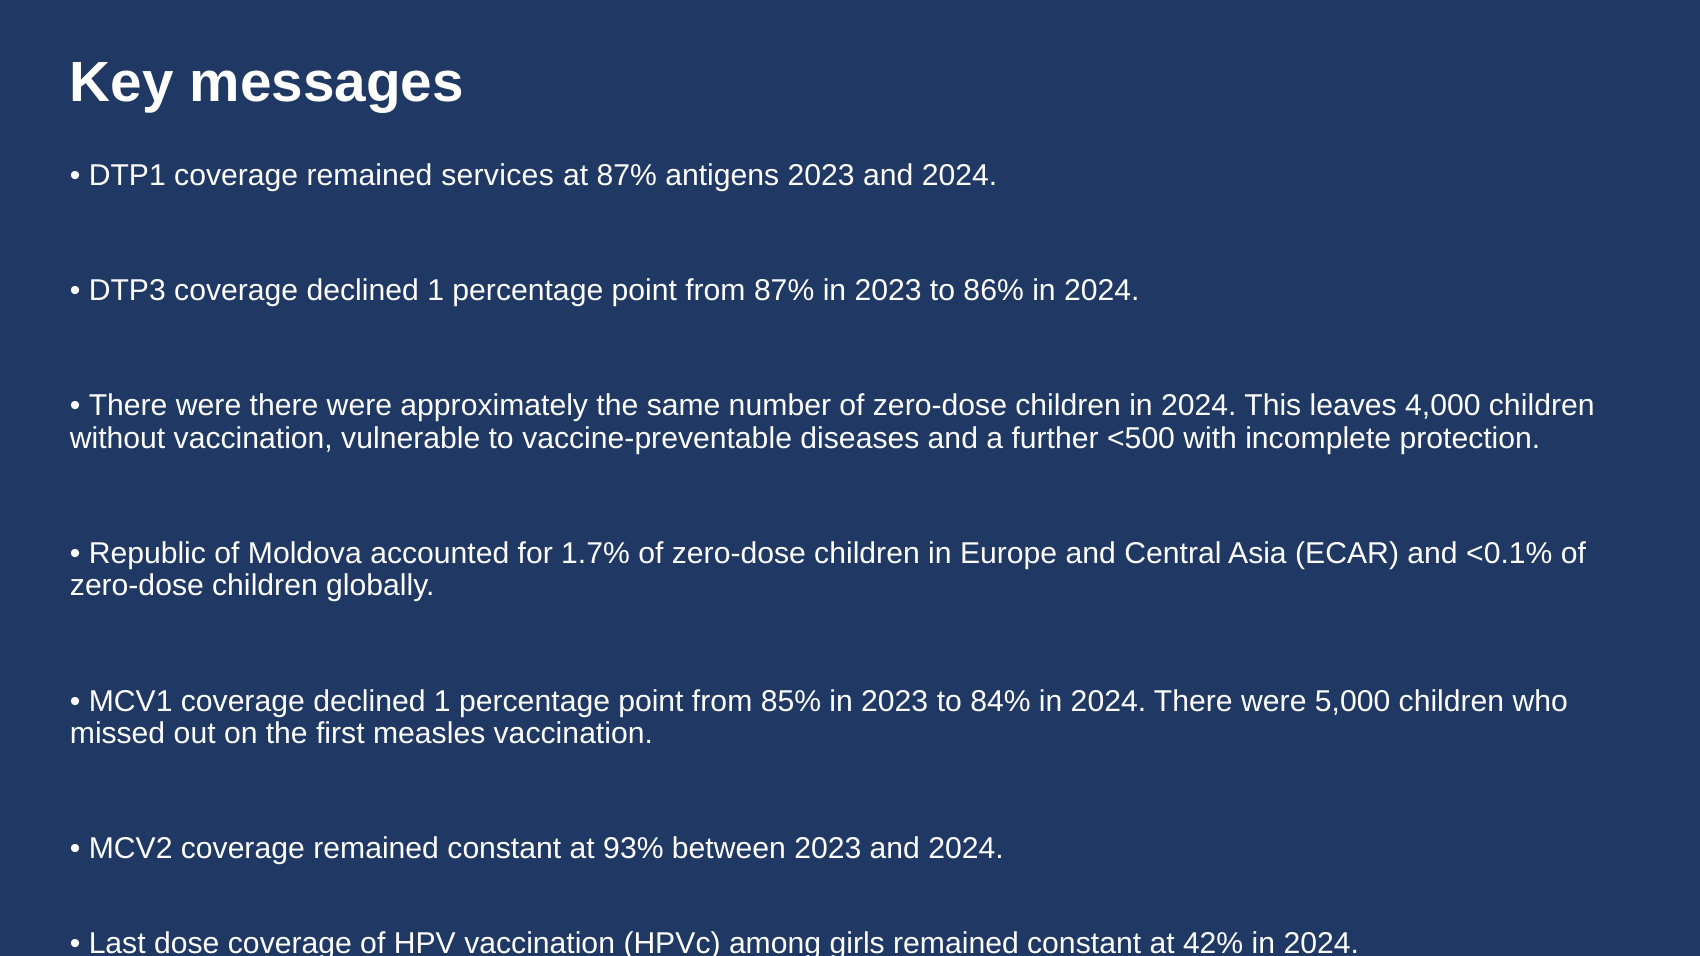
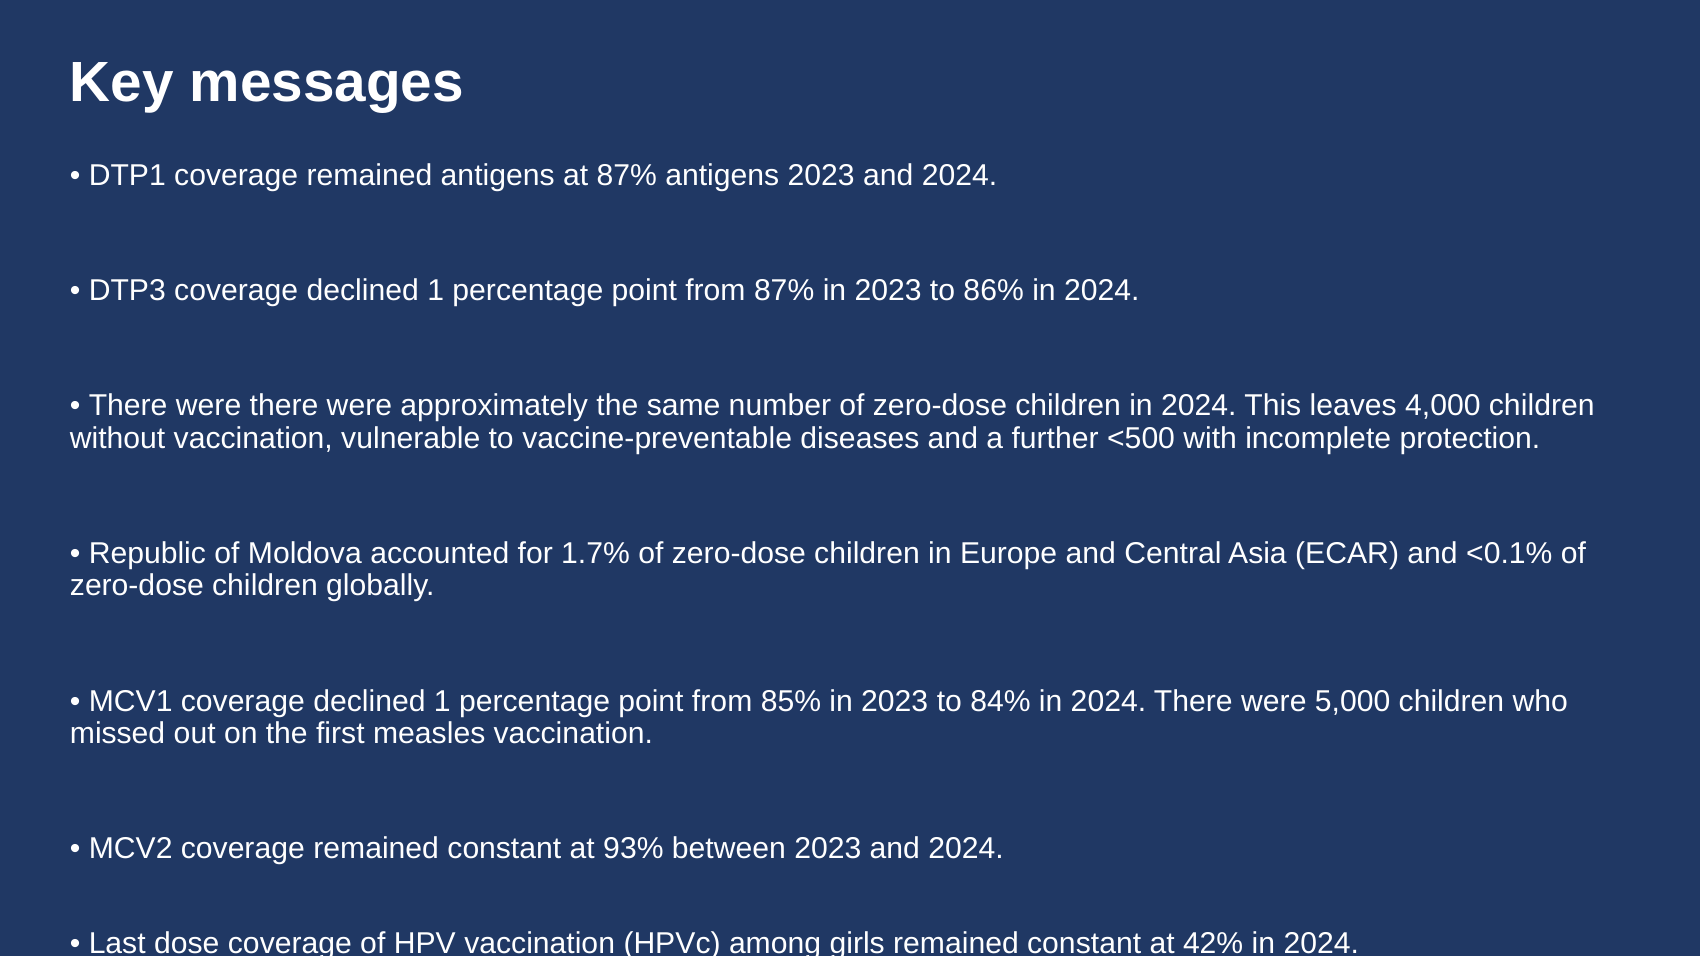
remained services: services -> antigens (498, 175)
